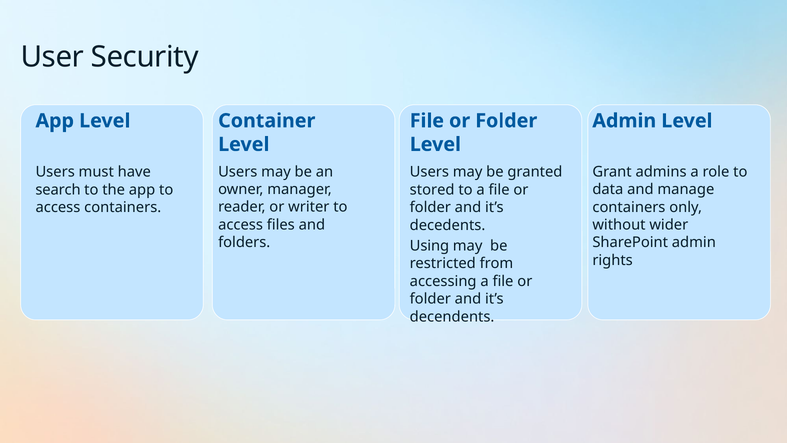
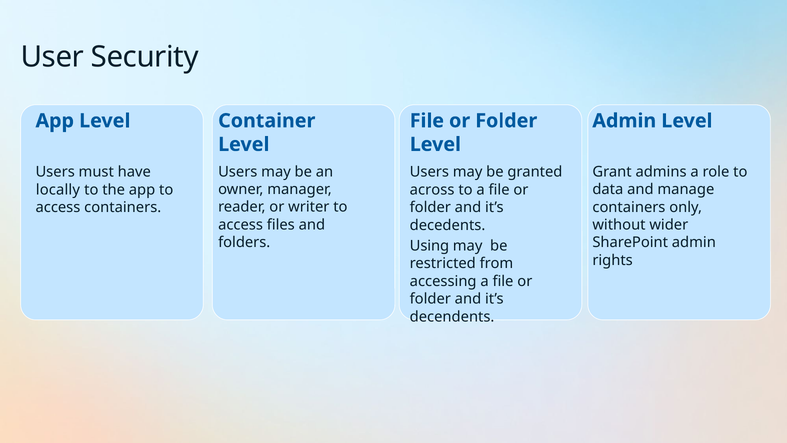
search: search -> locally (58, 190)
stored: stored -> across (432, 190)
